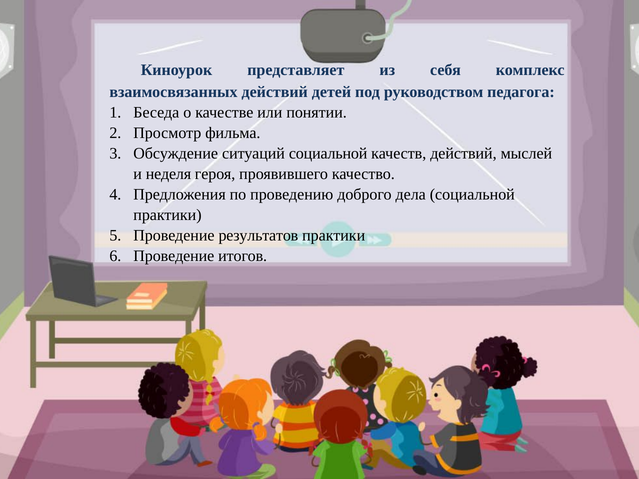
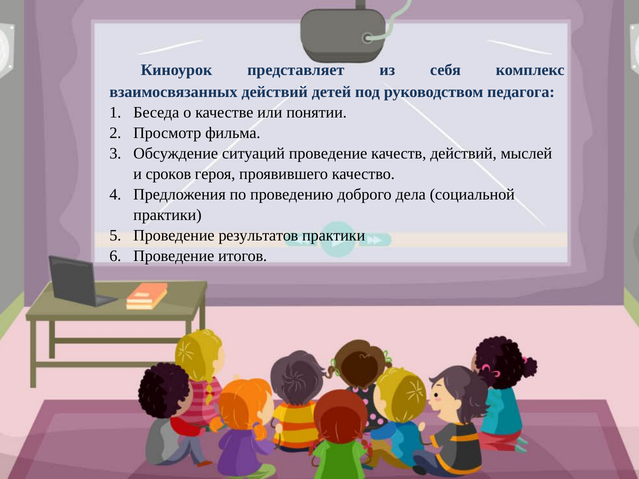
ситуаций социальной: социальной -> проведение (328, 154)
неделя: неделя -> сроков (168, 174)
